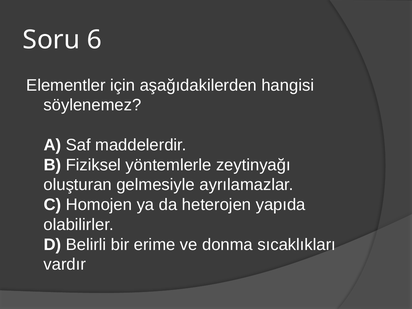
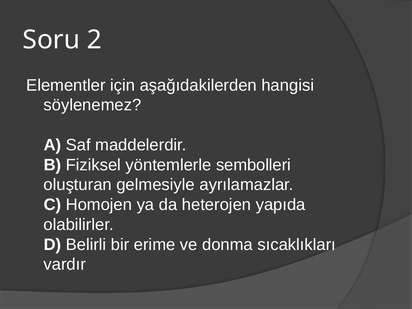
6: 6 -> 2 (94, 40)
zeytinyağı: zeytinyağı -> sembolleri (253, 165)
